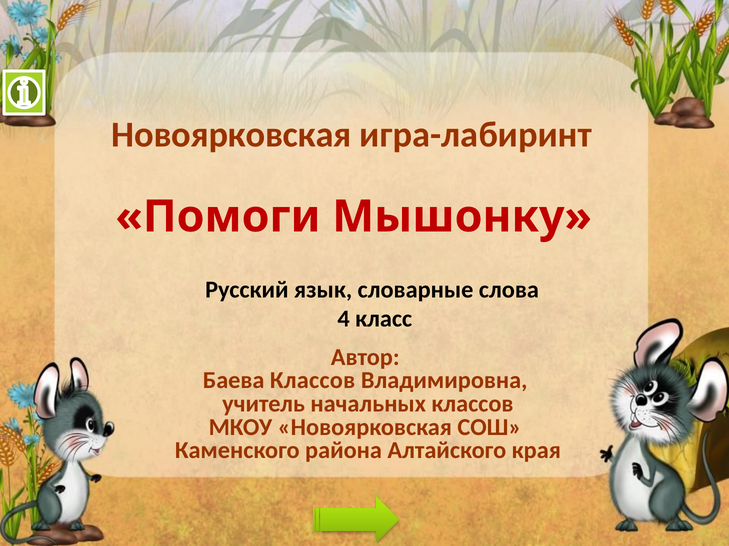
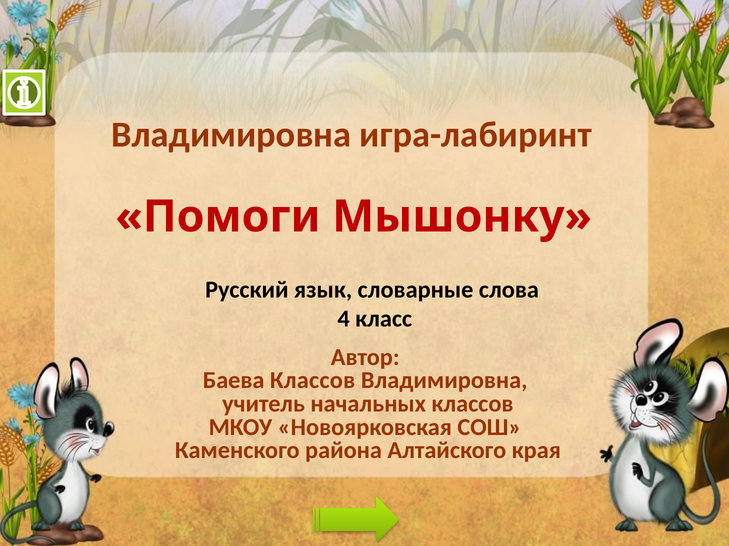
Новоярковская: Новоярковская -> Владимировна (231, 135)
